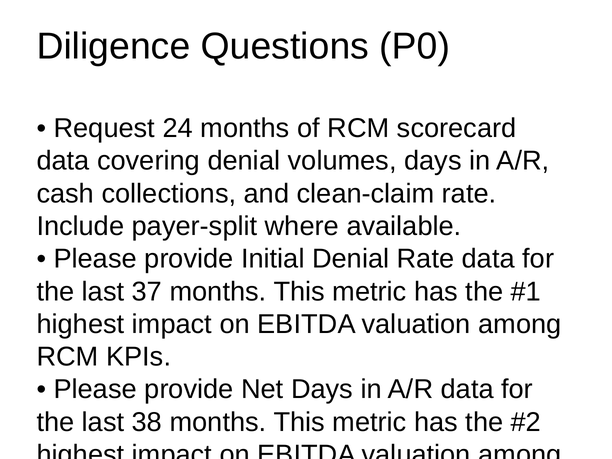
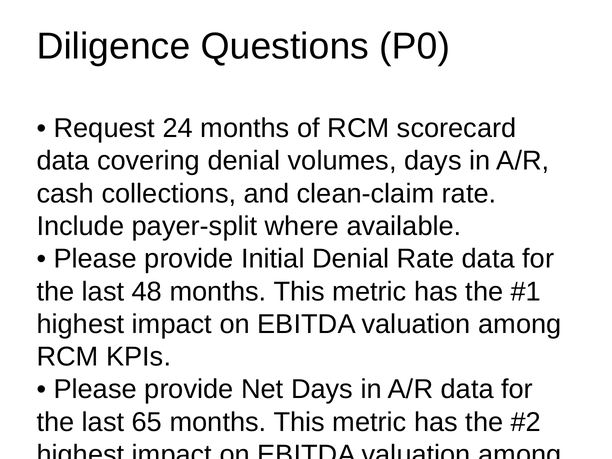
37: 37 -> 48 (147, 292)
38: 38 -> 65 (147, 422)
